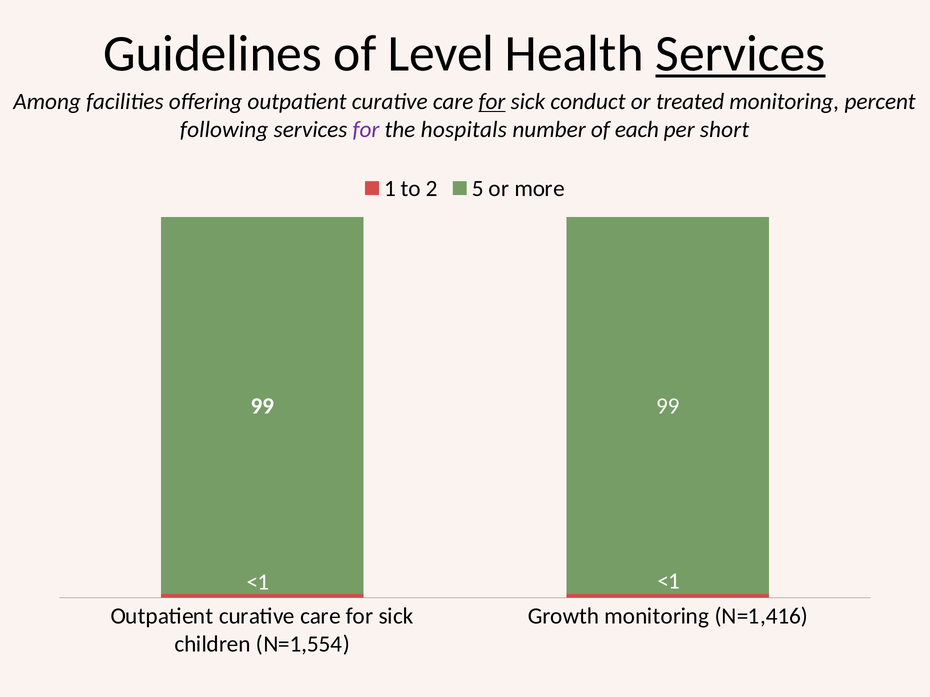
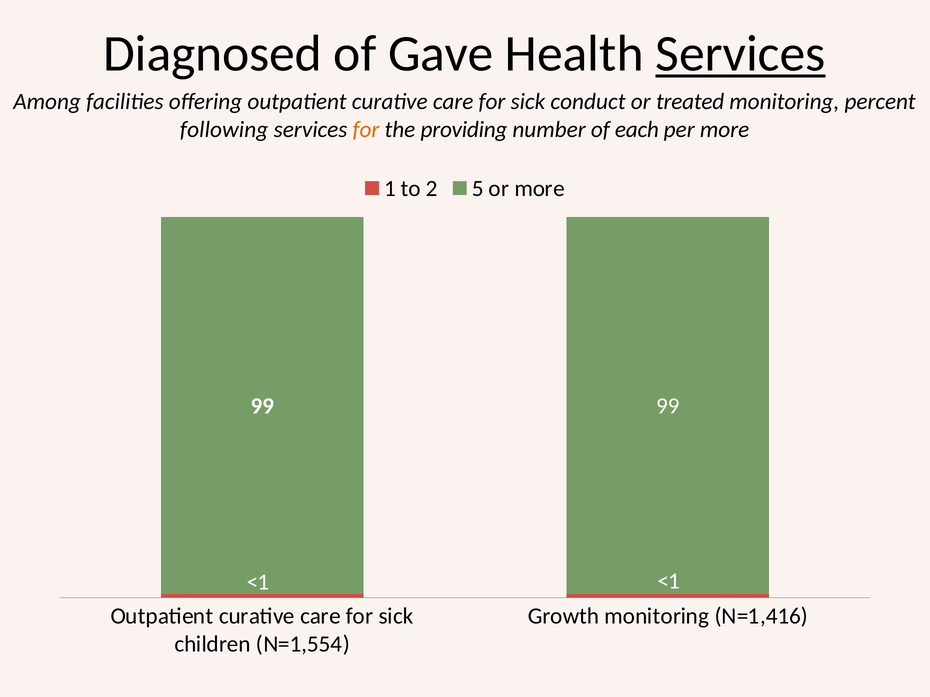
Guidelines: Guidelines -> Diagnosed (213, 54)
Level: Level -> Gave (441, 54)
for underline: present -> none (492, 102)
for colour: purple -> orange (366, 130)
hospitals: hospitals -> providing (464, 130)
per short: short -> more (725, 130)
